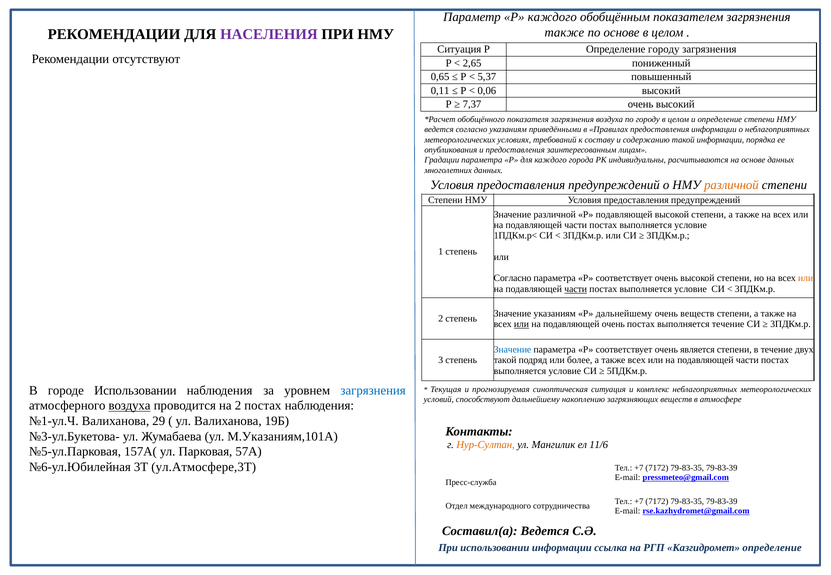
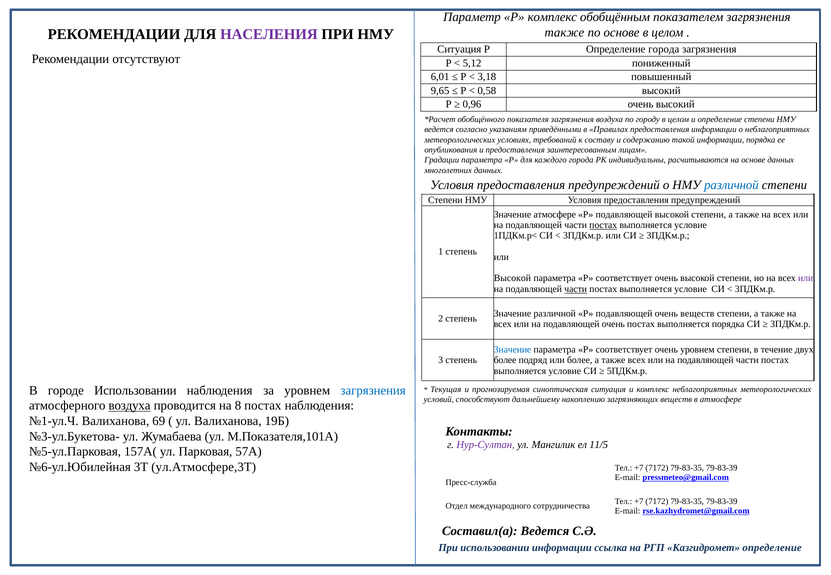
Р каждого: каждого -> комплекс (552, 17)
Определение городу: городу -> города (664, 49)
2,65: 2,65 -> 5,12 (472, 63)
0,65: 0,65 -> 6,01 (440, 77)
5,37: 5,37 -> 3,18 (487, 77)
0,11: 0,11 -> 9,65 (440, 91)
0,06: 0,06 -> 0,58 (487, 91)
7,37: 7,37 -> 0,96 (472, 104)
различной colour: orange -> blue (731, 185)
Значение различной: различной -> атмосфере (555, 215)
постах underline: none -> present (603, 225)
Согласно: Согласно -> Высокой (512, 278)
или colour: orange -> purple (806, 278)
Значение указаниям: указаниям -> различной (555, 314)
дальнейшему: дальнейшему -> подавляющей (624, 314)
или underline: present -> none (521, 324)
выполняется течение: течение -> порядка (728, 324)
очень является: является -> уровнем (697, 350)
такой: такой -> более (505, 360)
на 2: 2 -> 8 (238, 406)
29: 29 -> 69 (159, 421)
М.Указаниям,101А: М.Указаниям,101А -> М.Показателя,101А (283, 437)
Нур-Султан colour: orange -> purple (486, 445)
11/6: 11/6 -> 11/5 (599, 445)
